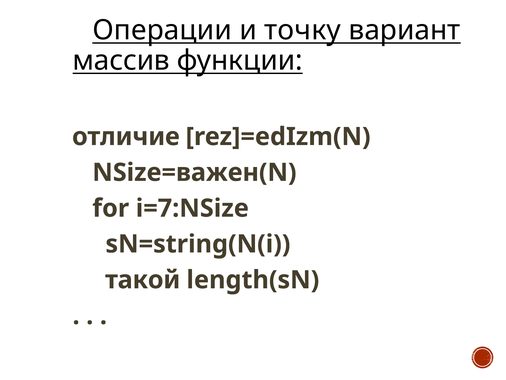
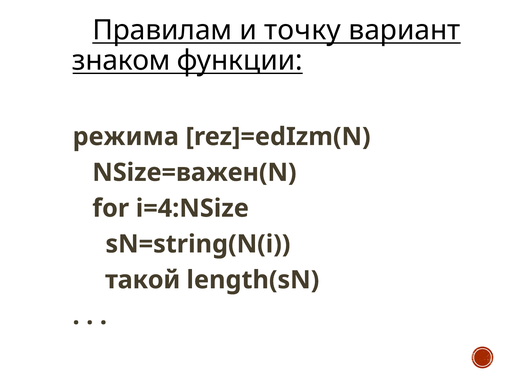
Операции: Операции -> Правилам (162, 30)
массив: массив -> знаком (121, 61)
отличие: отличие -> режима (126, 137)
i=7:NSize: i=7:NSize -> i=4:NSize (192, 208)
